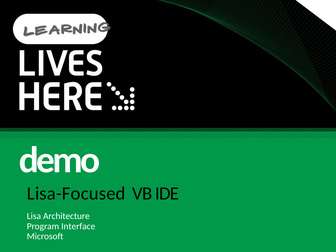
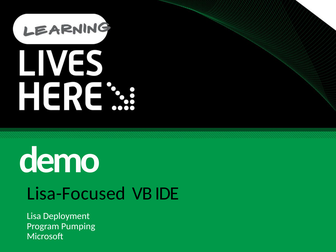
Architecture: Architecture -> Deployment (66, 216)
Interface: Interface -> Pumping (78, 226)
